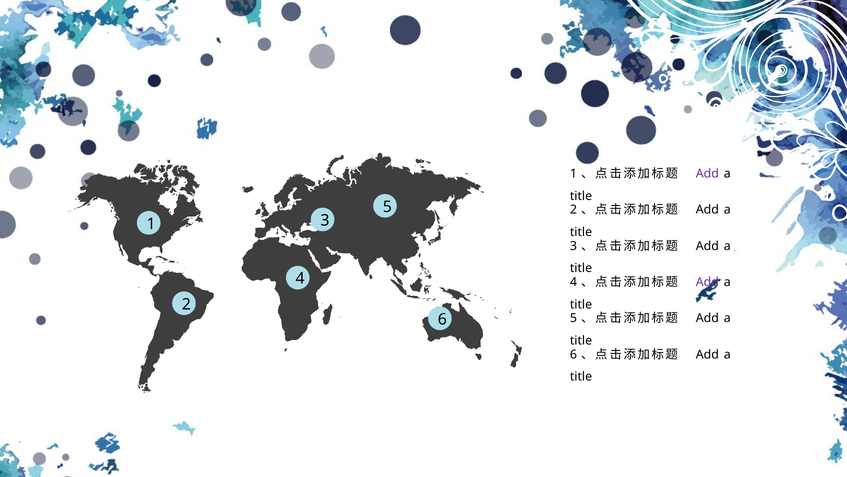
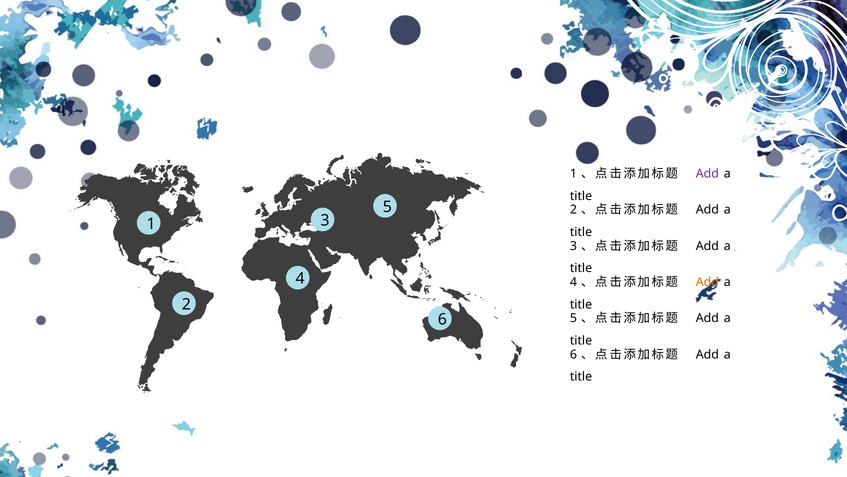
Add colour: purple -> orange (707, 282)
